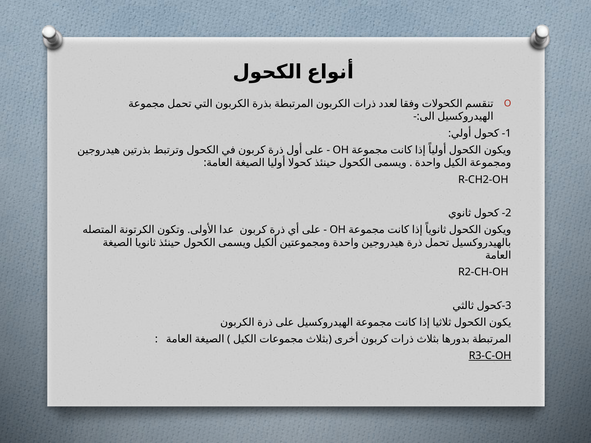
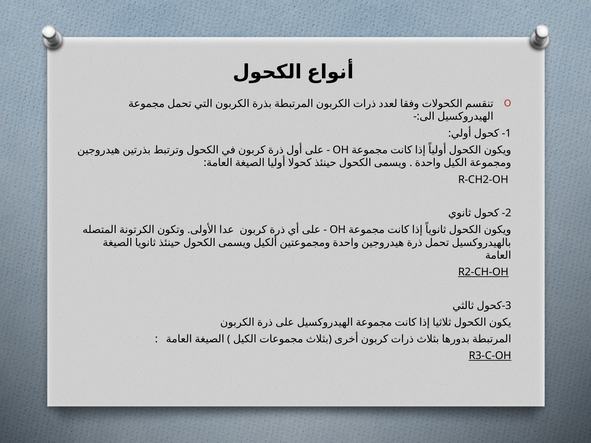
R2-CH-OH underline: none -> present (483, 272)
